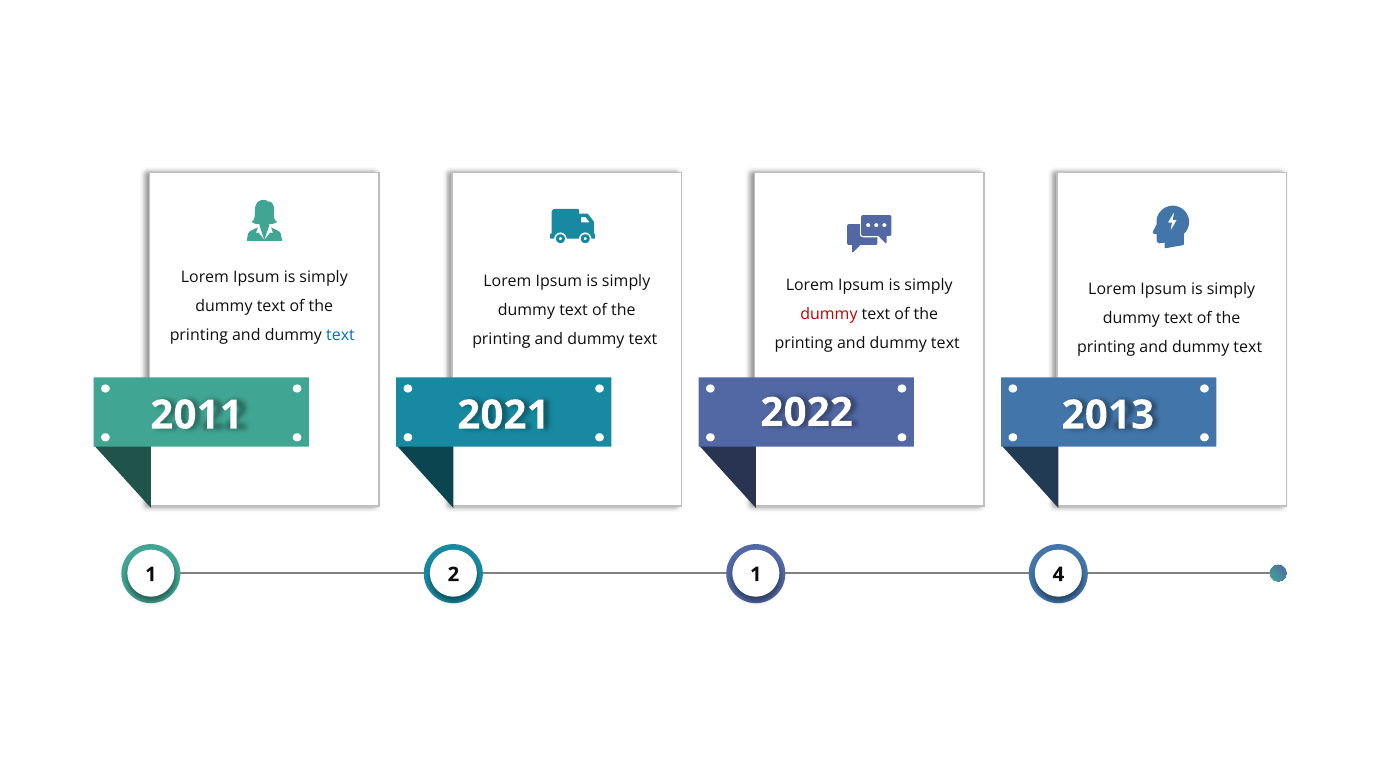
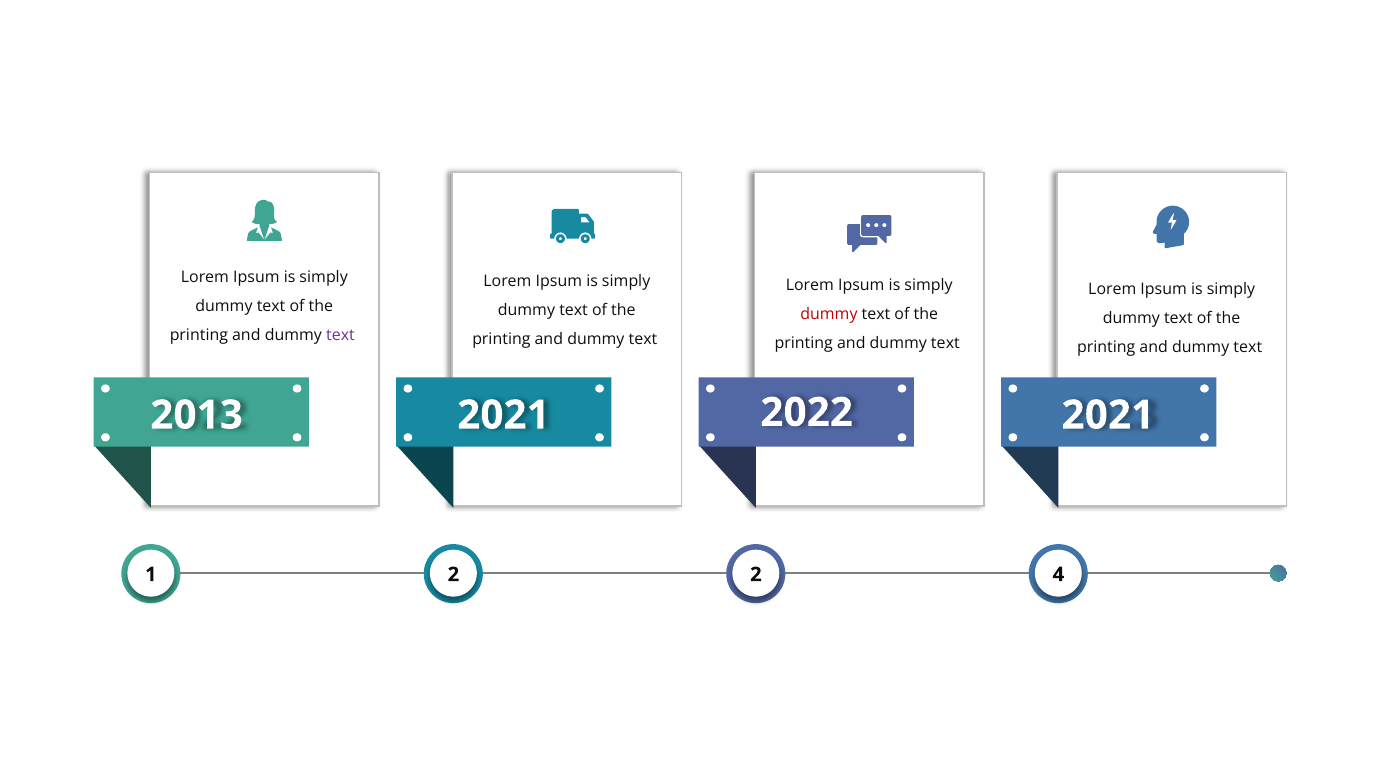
text colour: blue -> purple (340, 335)
2011: 2011 -> 2013 (197, 415)
2022 2013: 2013 -> 2021 (1108, 415)
2 1: 1 -> 2 (756, 575)
